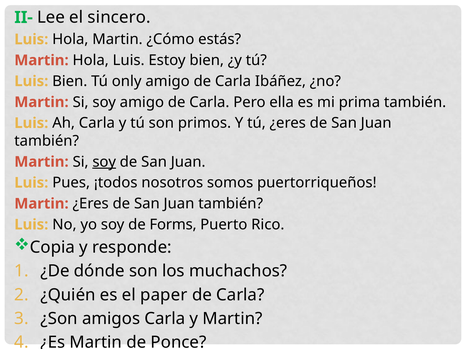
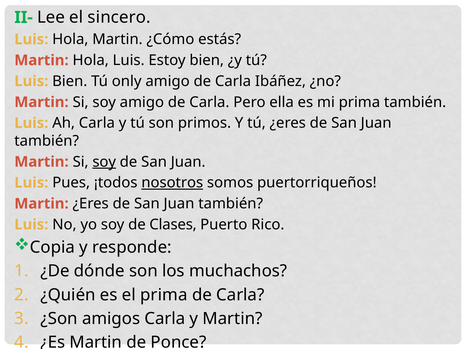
nosotros underline: none -> present (172, 183)
Forms: Forms -> Clases (173, 225)
el paper: paper -> prima (164, 295)
